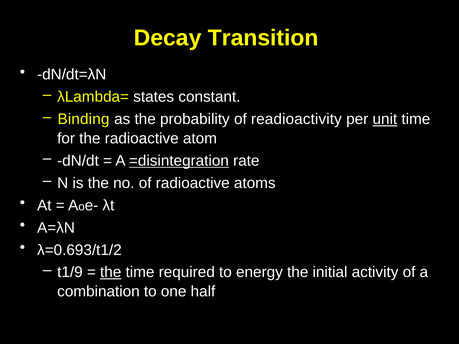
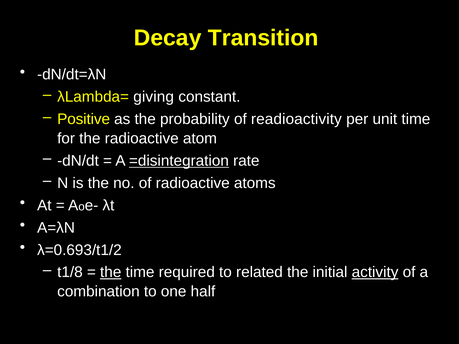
states: states -> giving (154, 97)
Binding: Binding -> Positive (84, 119)
unit underline: present -> none (385, 119)
t1/9: t1/9 -> t1/8 (70, 272)
energy: energy -> related (259, 272)
activity underline: none -> present (375, 272)
